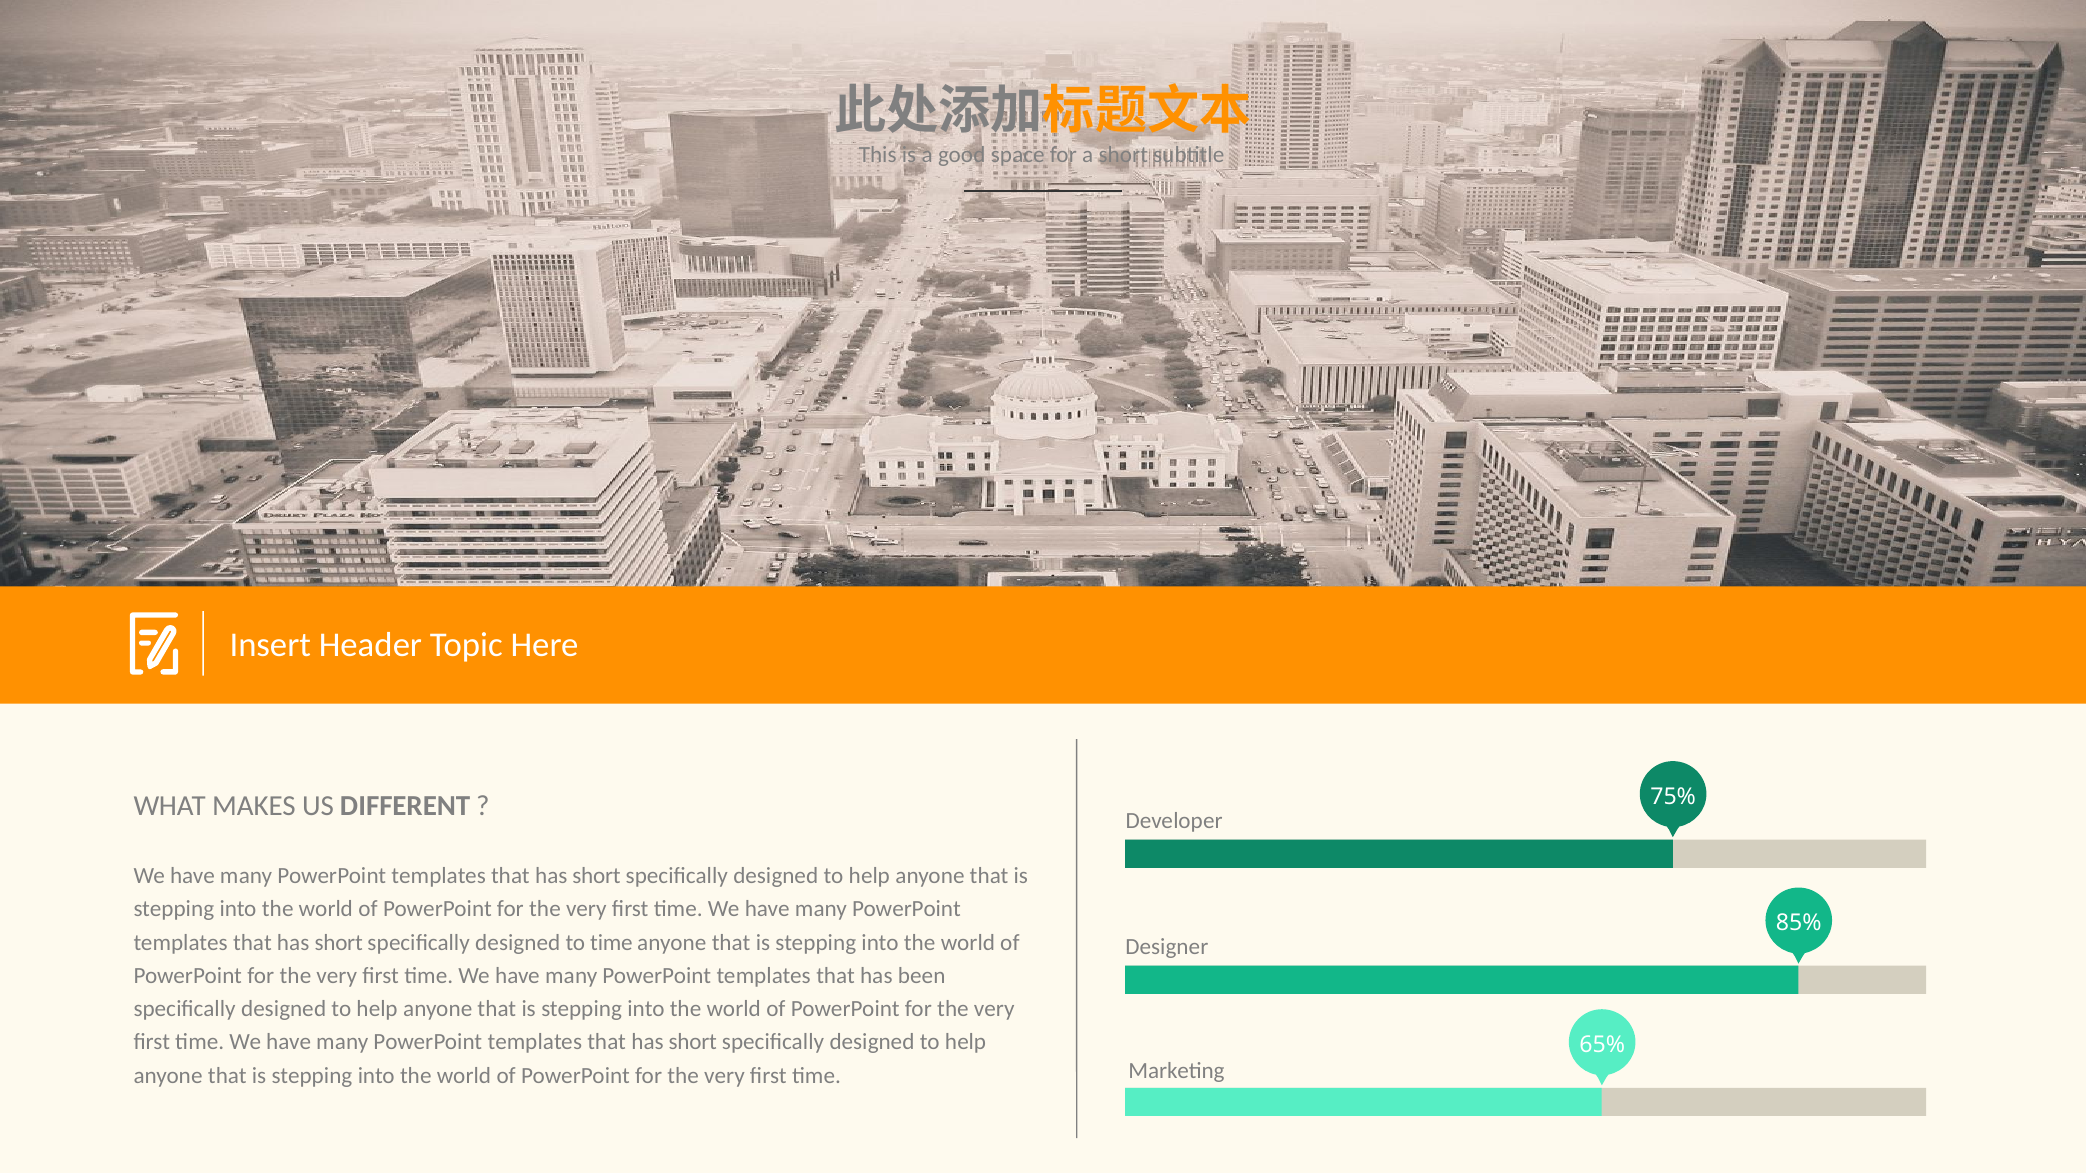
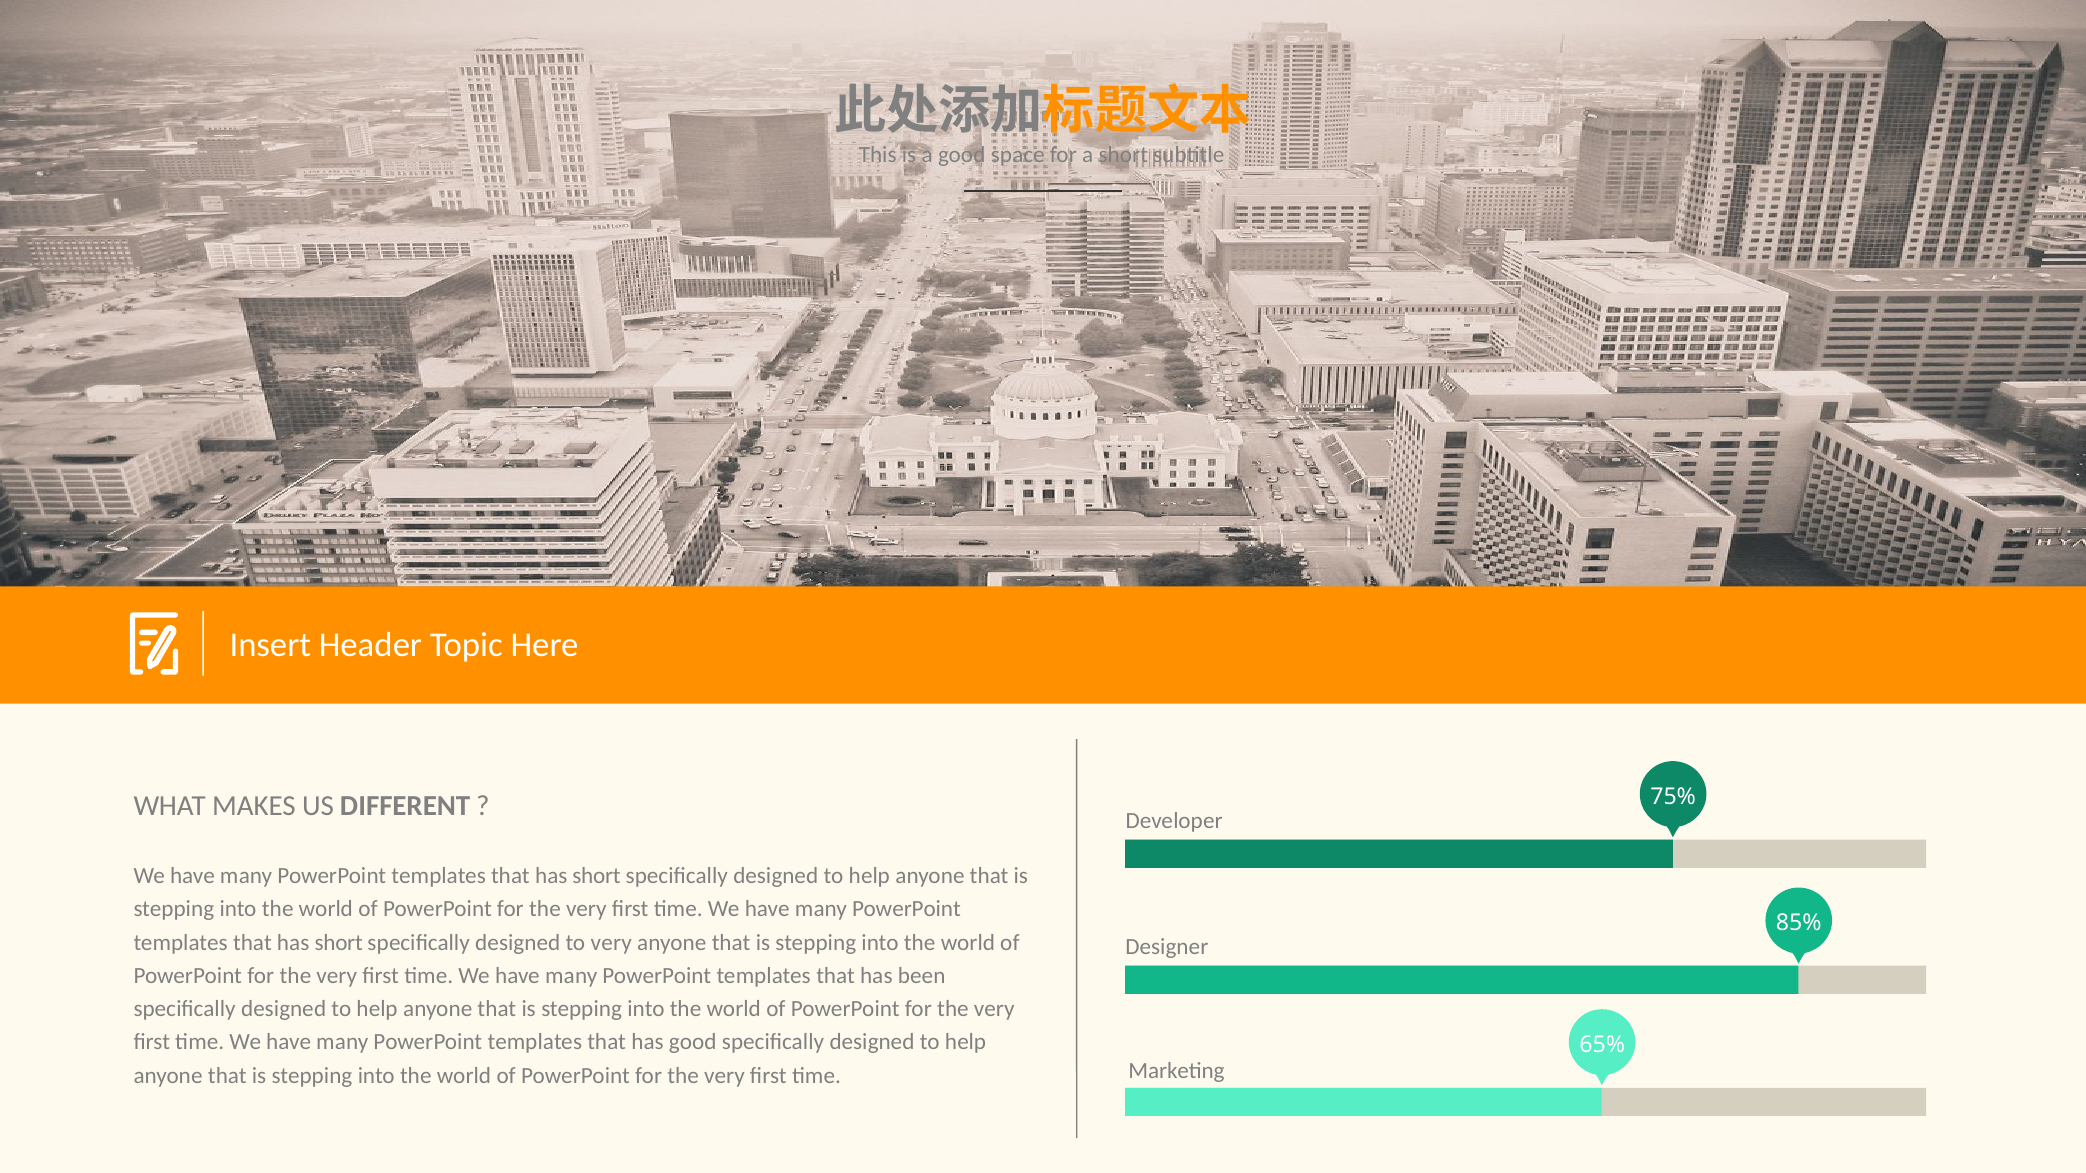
to time: time -> very (611, 943)
short: short -> good (693, 1043)
